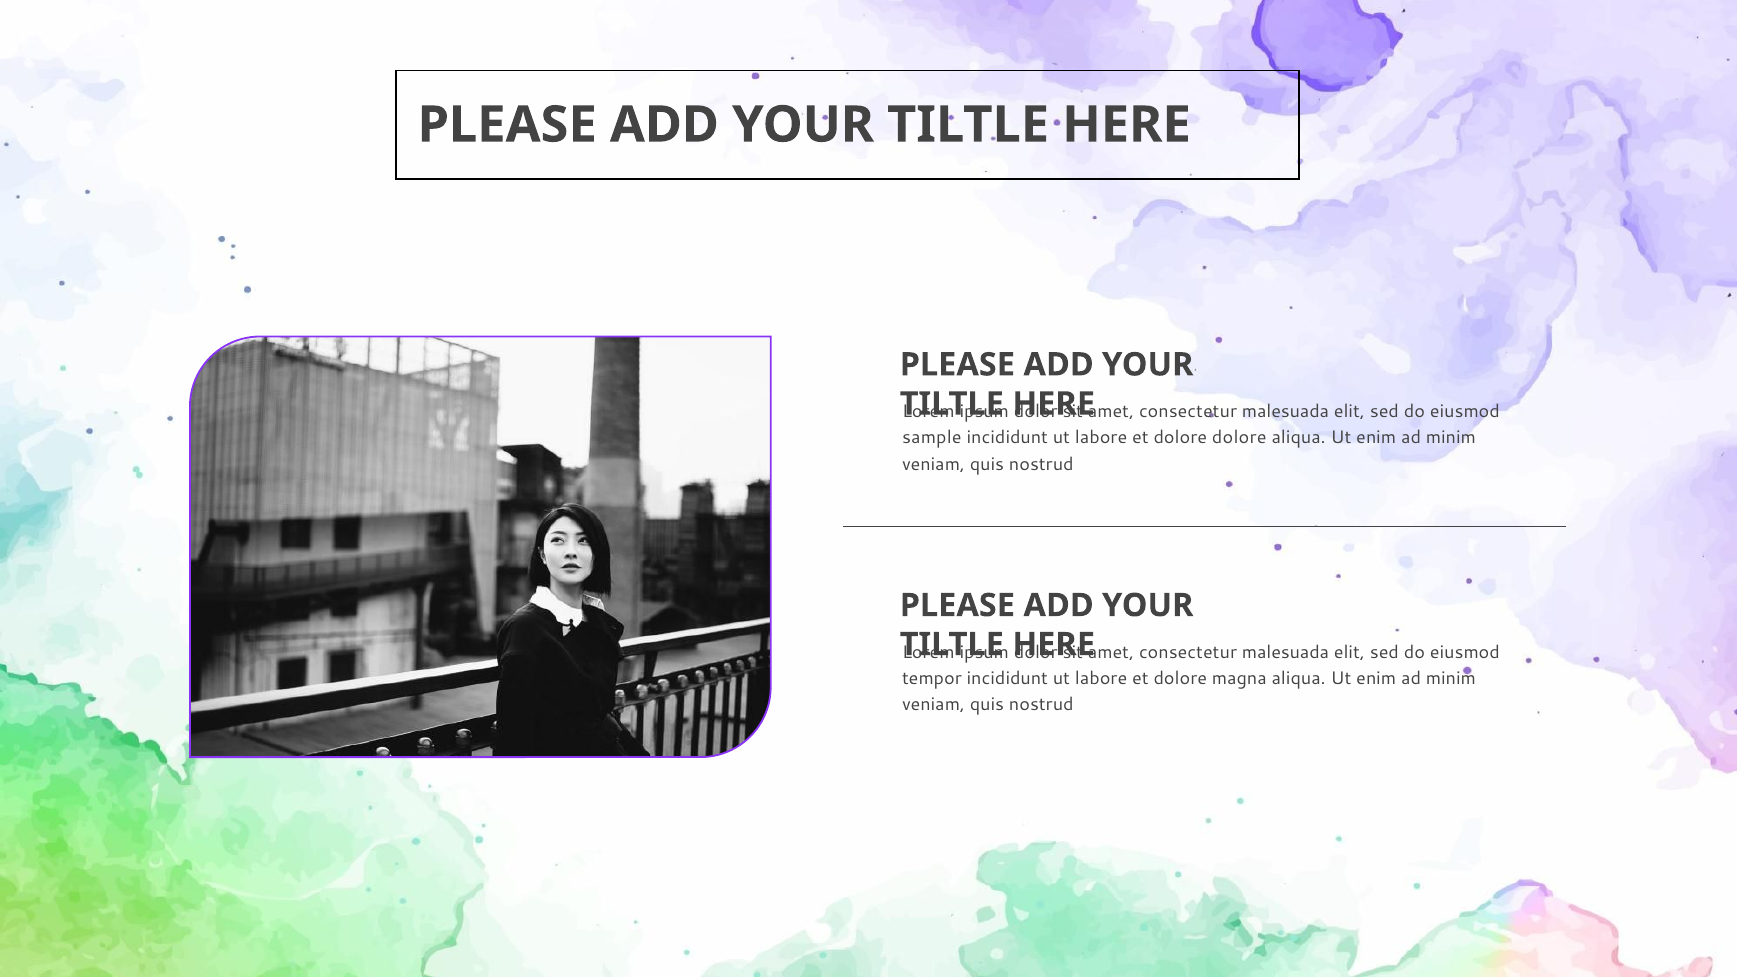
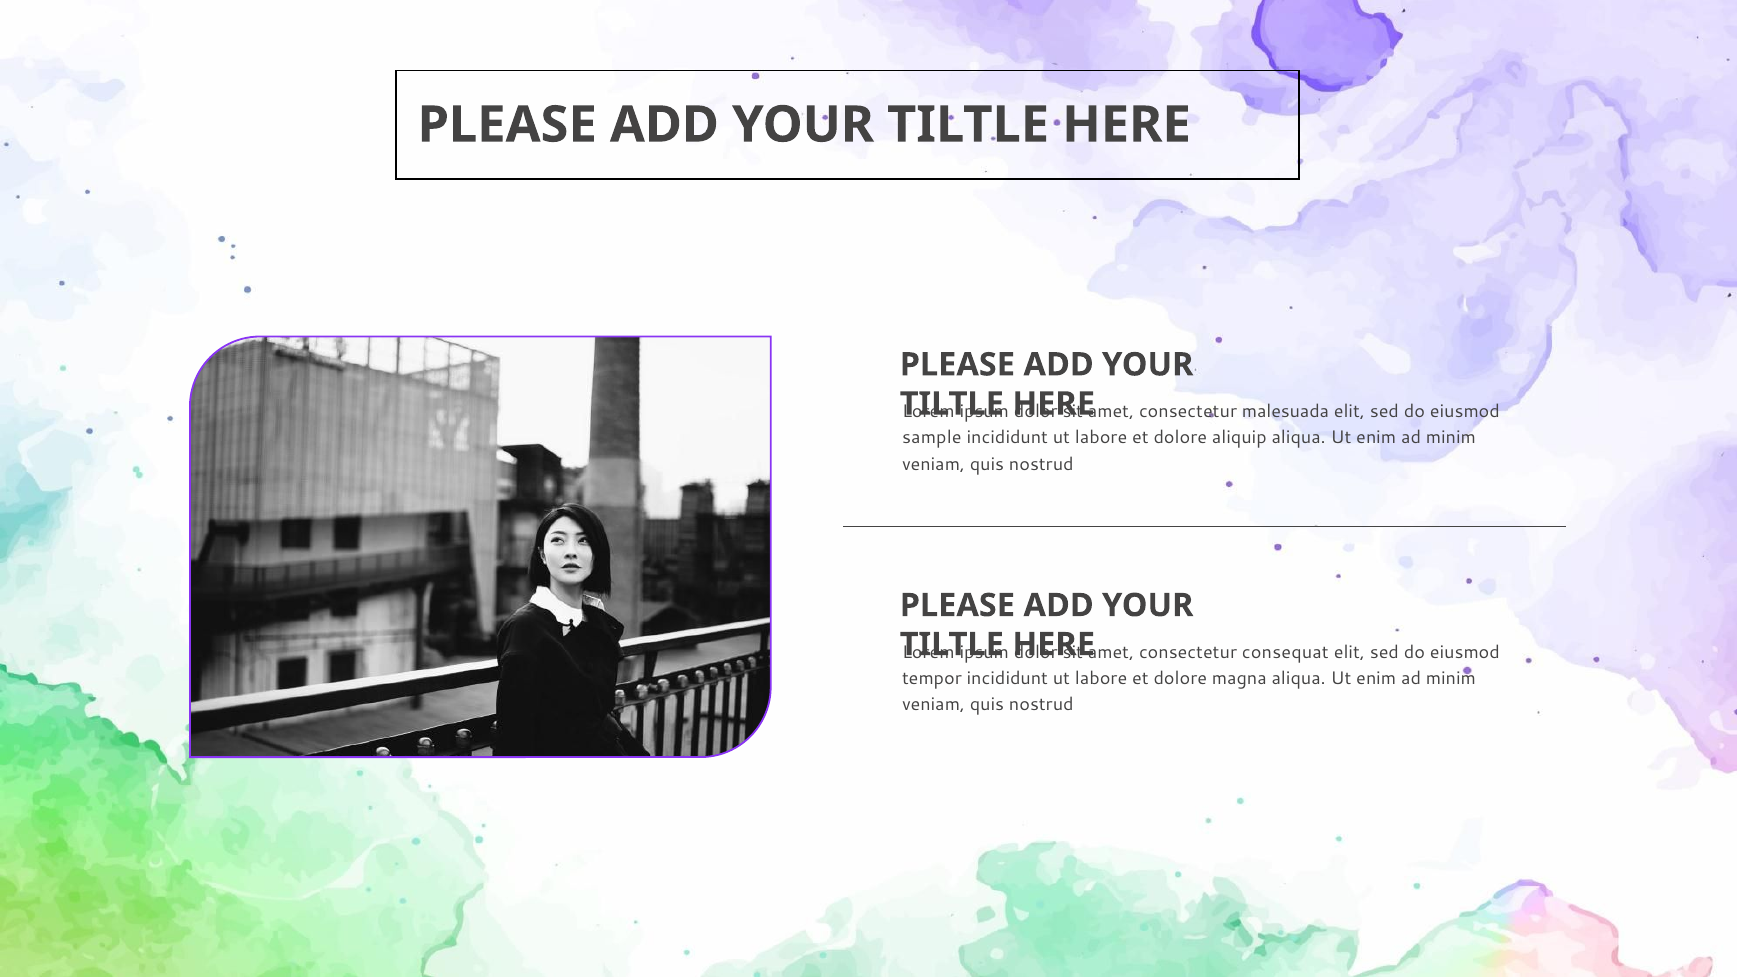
dolore dolore: dolore -> aliquip (1239, 438)
malesuada: malesuada -> consequat (1285, 653)
